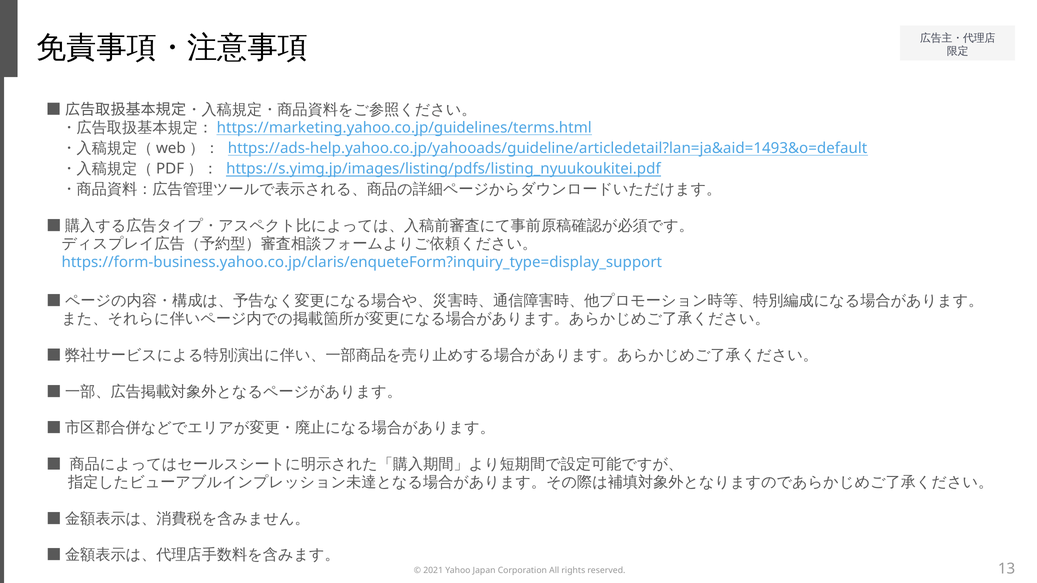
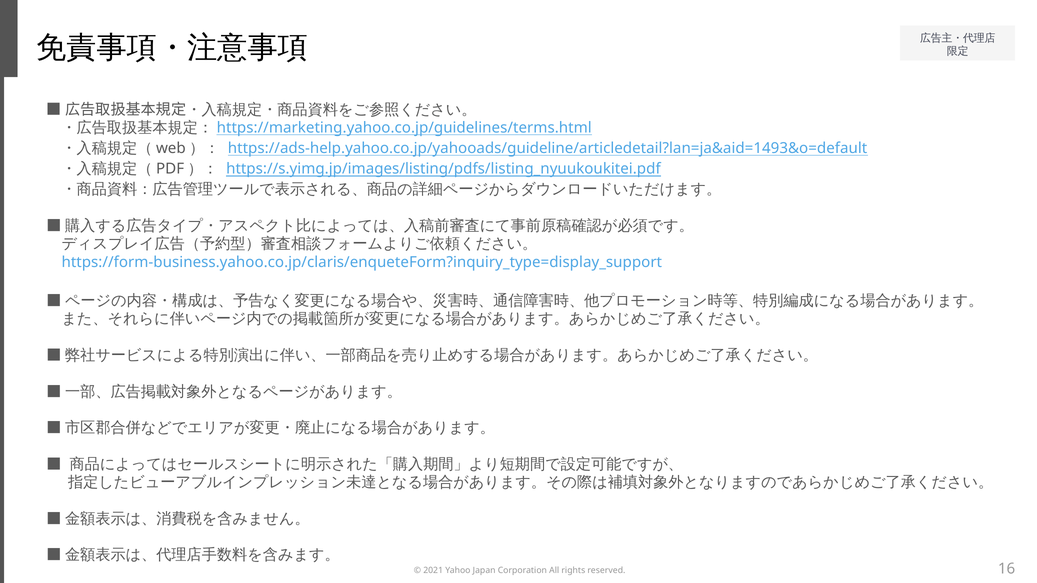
13: 13 -> 16 (1007, 569)
